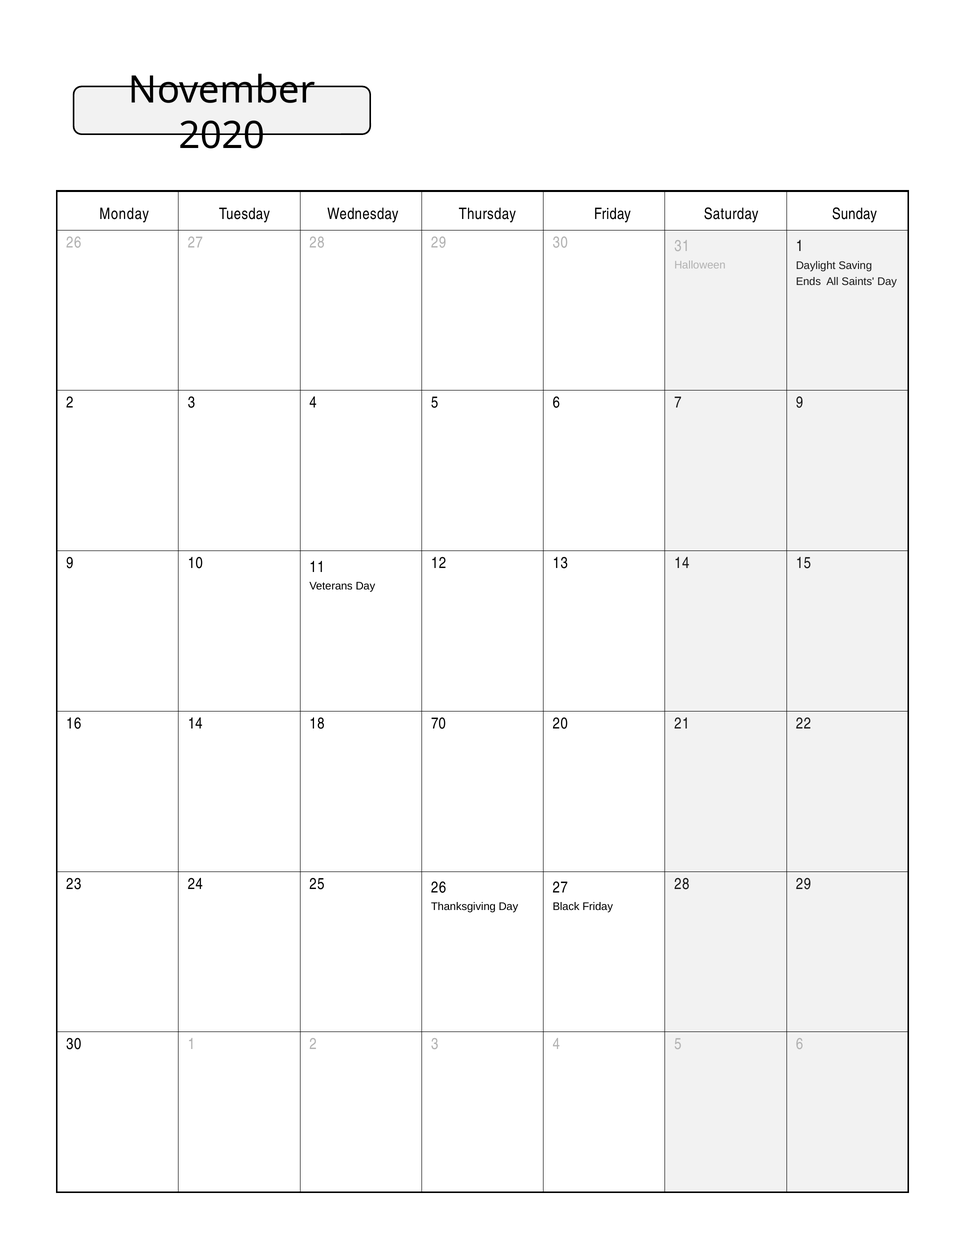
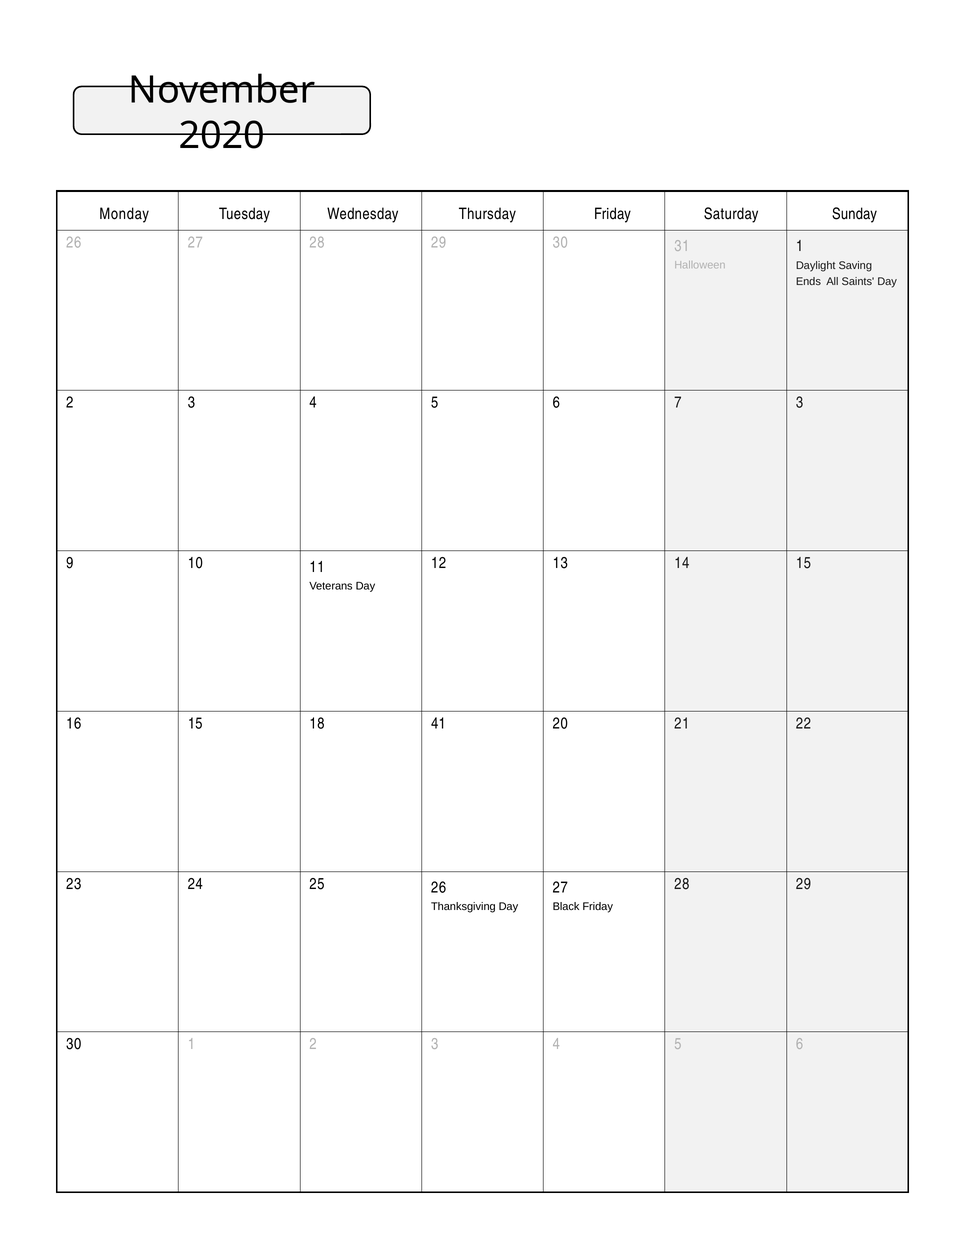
7 9: 9 -> 3 (800, 403)
16 14: 14 -> 15 (195, 723)
70: 70 -> 41 (439, 723)
